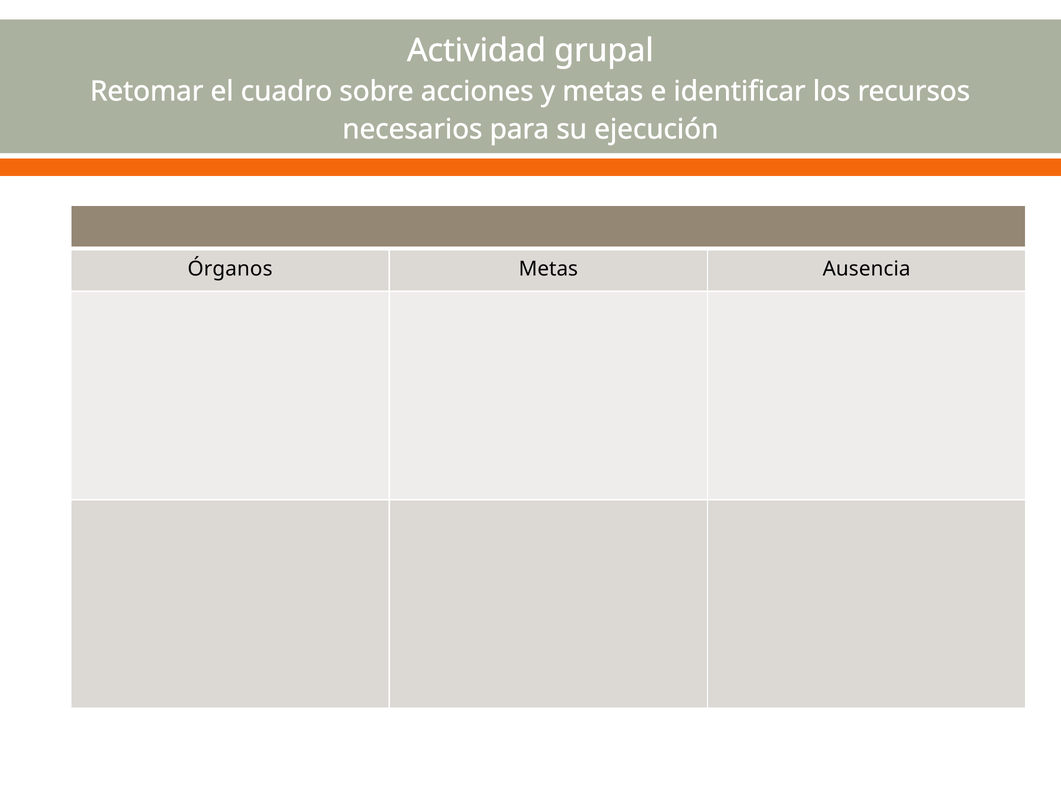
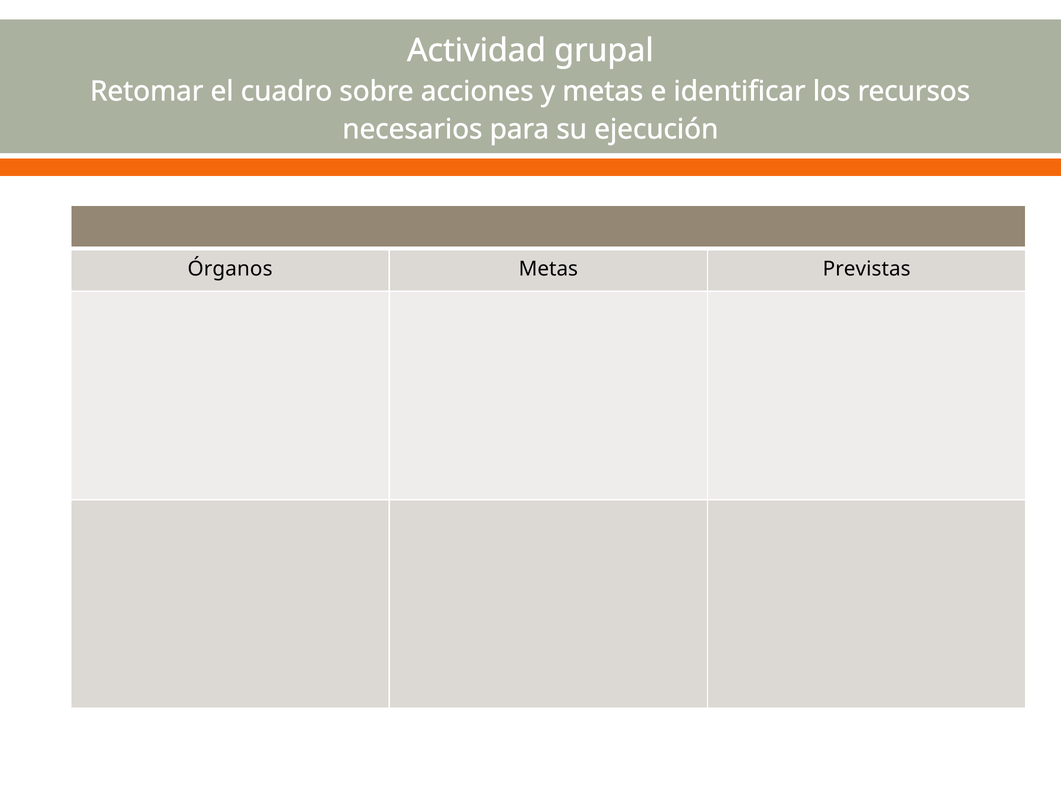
Ausencia: Ausencia -> Previstas (867, 269)
